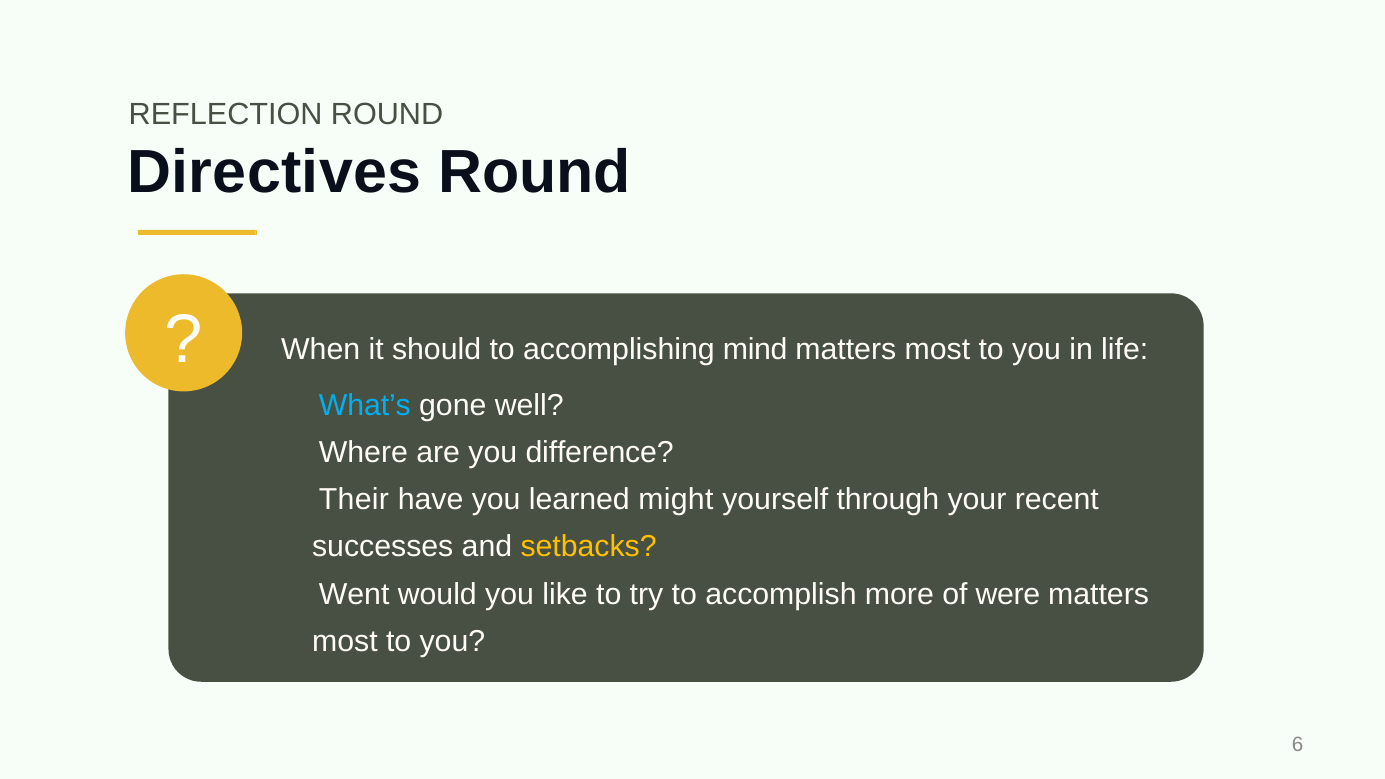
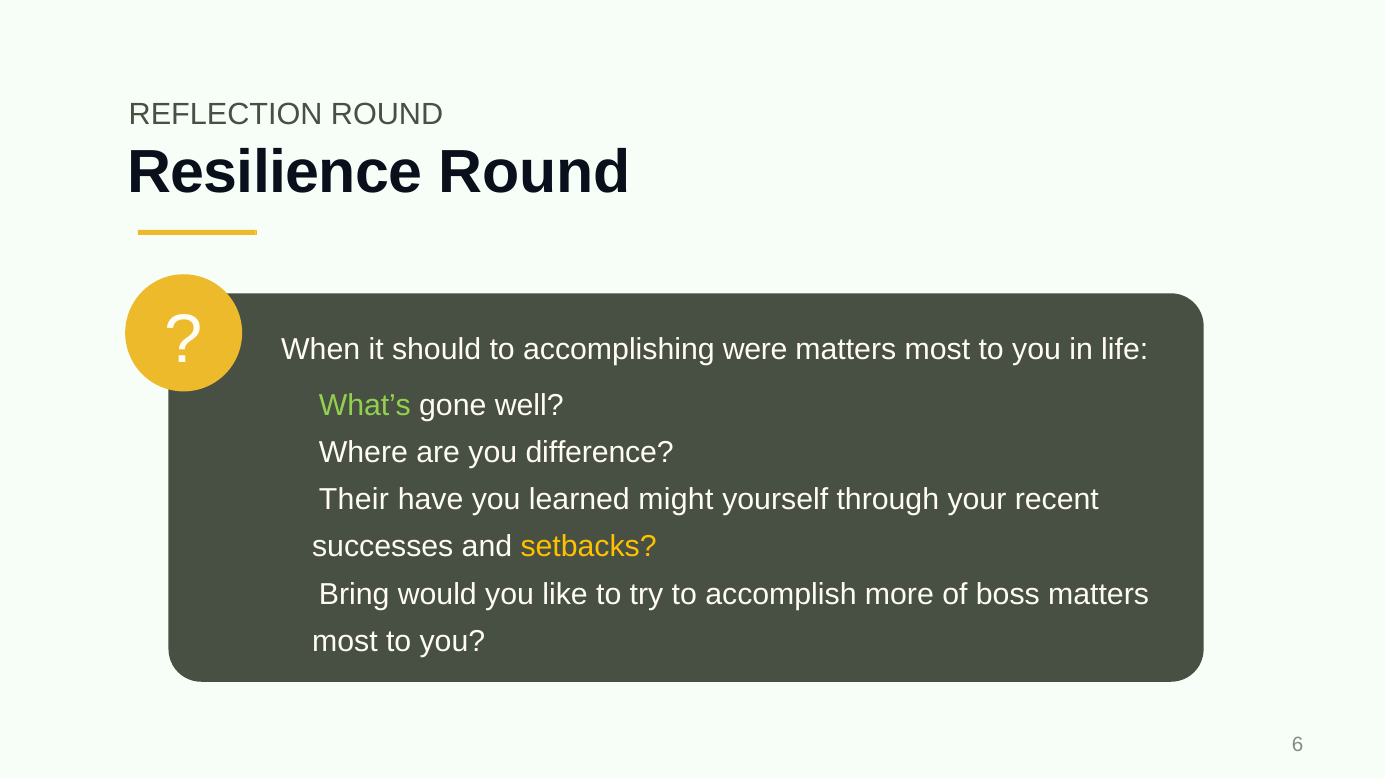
Directives: Directives -> Resilience (275, 172)
mind: mind -> were (755, 350)
What’s colour: light blue -> light green (365, 405)
Went: Went -> Bring (354, 594)
were: were -> boss (1008, 594)
